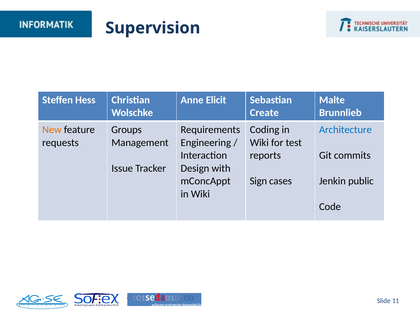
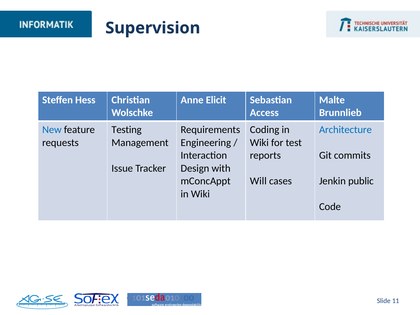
Create: Create -> Access (264, 113)
New colour: orange -> blue (52, 130)
Groups: Groups -> Testing (127, 130)
Sign: Sign -> Will (258, 181)
